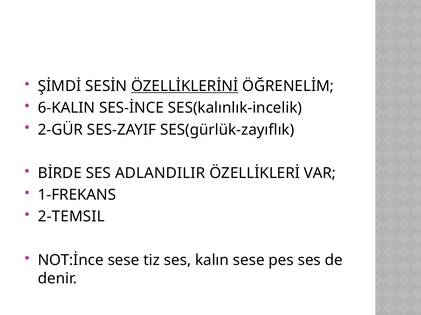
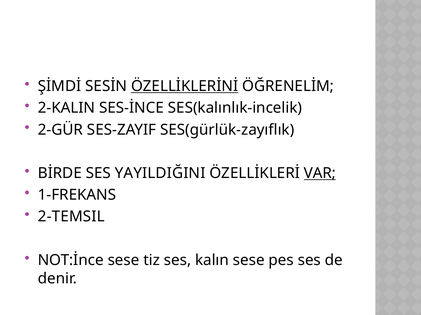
6-KALIN: 6-KALIN -> 2-KALIN (67, 108)
ADLANDILIR: ADLANDILIR -> YAYILDIĞINI (160, 174)
VAR underline: none -> present (320, 174)
